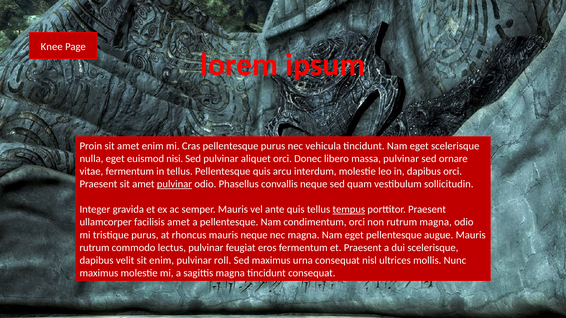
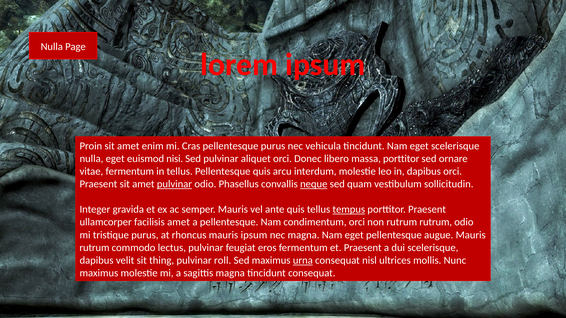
Knee: Knee -> Nulla (52, 47)
massa pulvinar: pulvinar -> porttitor (401, 159)
neque underline: none -> present (314, 184)
rutrum magna: magna -> rutrum (436, 222)
mauris neque: neque -> ipsum (254, 235)
sit enim: enim -> thing (162, 261)
urna underline: none -> present (303, 261)
